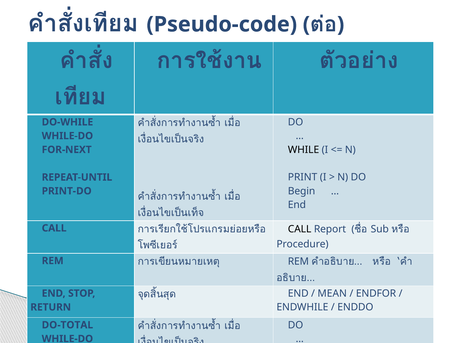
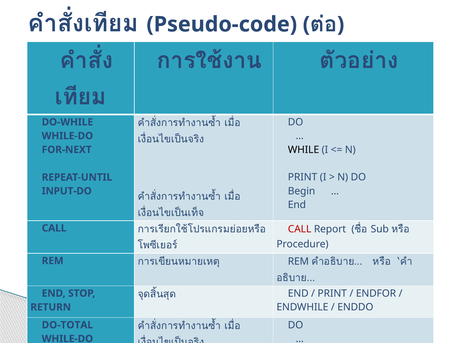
PRINT-DO: PRINT-DO -> INPUT-DO (67, 191)
CALL colour: black -> red (300, 229)
MEAN: MEAN -> PRINT (332, 293)
